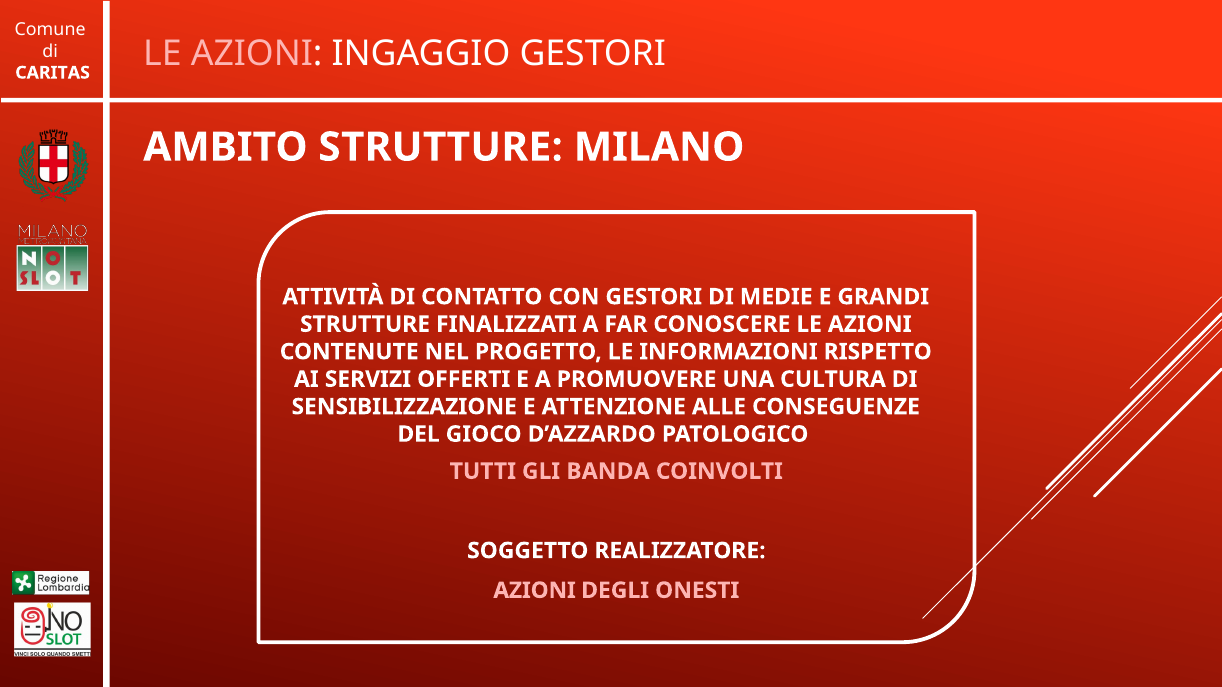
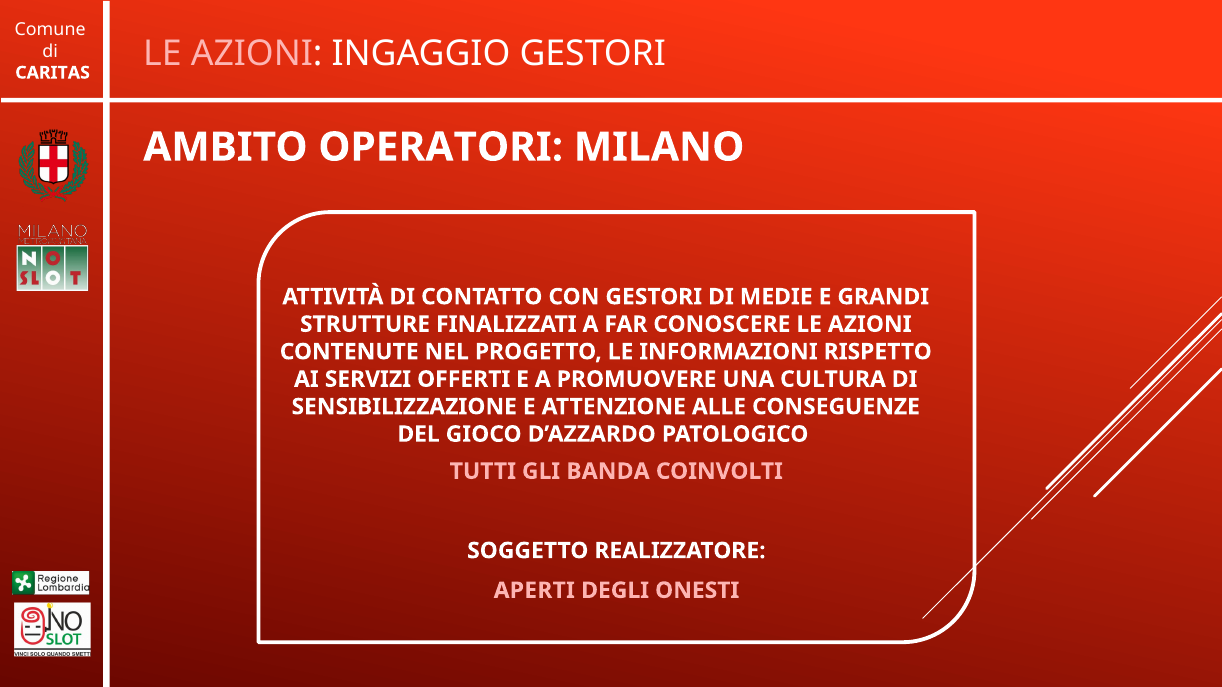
AMBITO STRUTTURE: STRUTTURE -> OPERATORI (441, 147)
AZIONI: AZIONI -> APERTI (534, 591)
